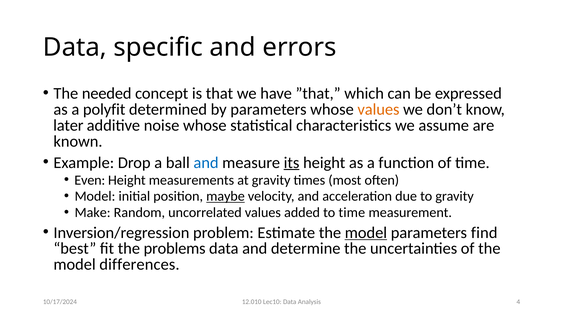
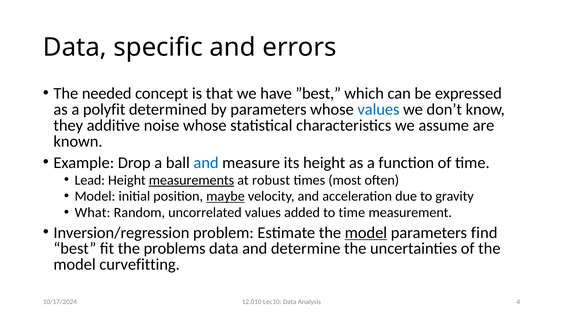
”that: ”that -> ”best (318, 94)
values colour: orange -> blue (378, 110)
later: later -> they (68, 126)
its underline: present -> none (292, 163)
Even: Even -> Lead (90, 180)
measurements underline: none -> present (191, 180)
at gravity: gravity -> robust (271, 180)
Make: Make -> What (93, 213)
differences: differences -> curvefitting (140, 265)
